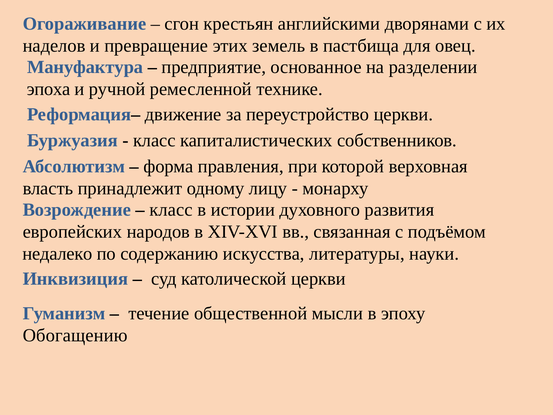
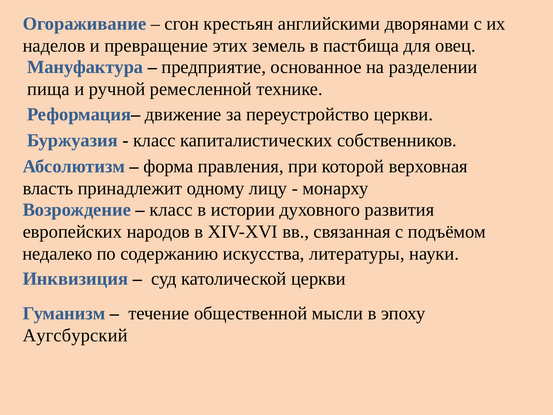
эпоха: эпоха -> пища (48, 89)
Обогащению: Обогащению -> Аугсбурский (75, 335)
